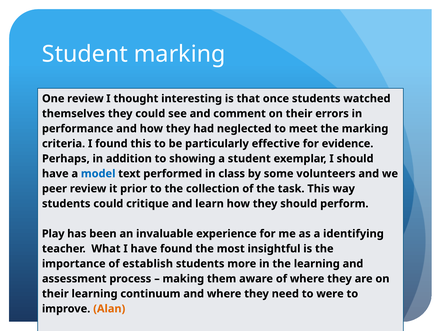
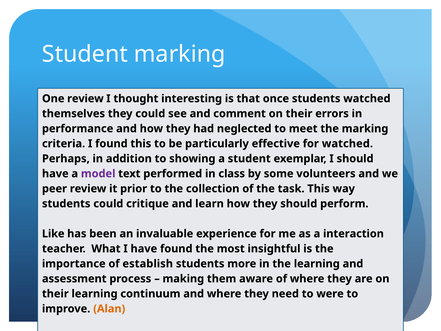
for evidence: evidence -> watched (347, 144)
model colour: blue -> purple (98, 174)
Play: Play -> Like (53, 234)
identifying: identifying -> interaction (353, 234)
